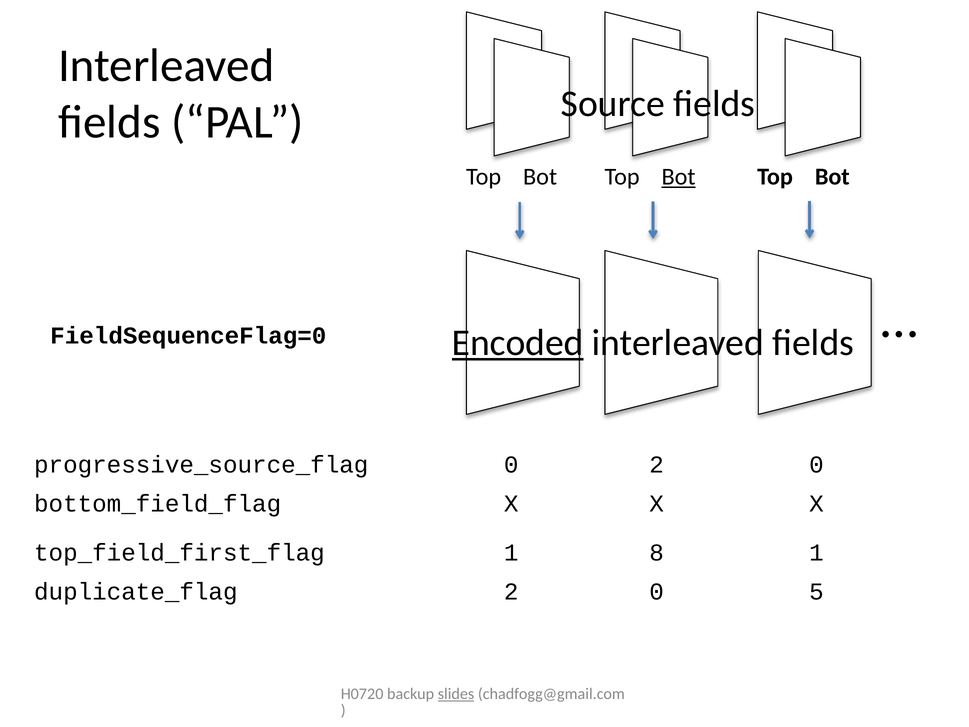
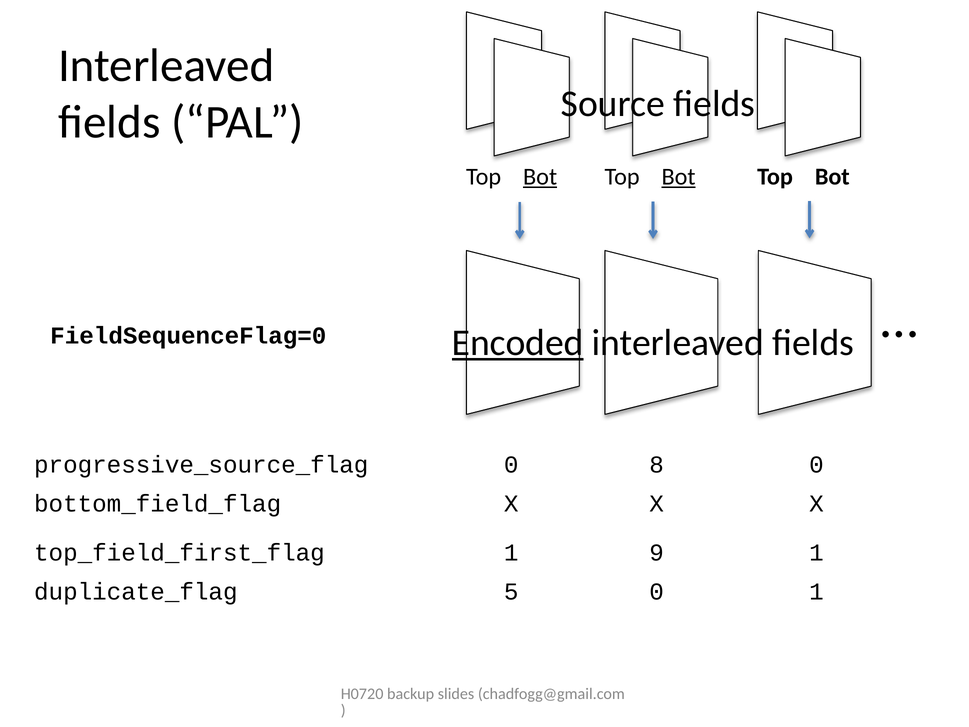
Bot underline: none -> present (540, 177)
0 2: 2 -> 8 (657, 464)
8: 8 -> 9 (657, 552)
2: 2 -> 5 (511, 592)
0 5: 5 -> 1 (816, 592)
slides underline: present -> none (456, 694)
